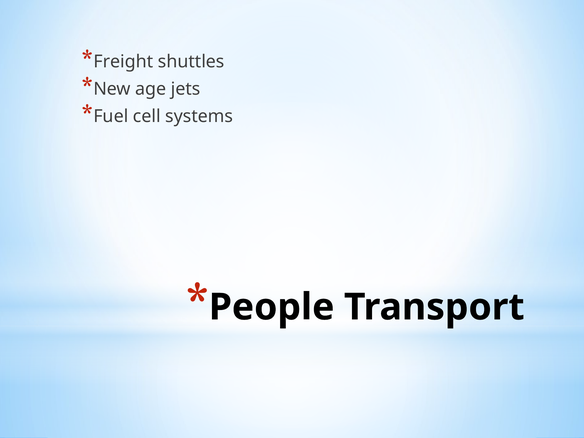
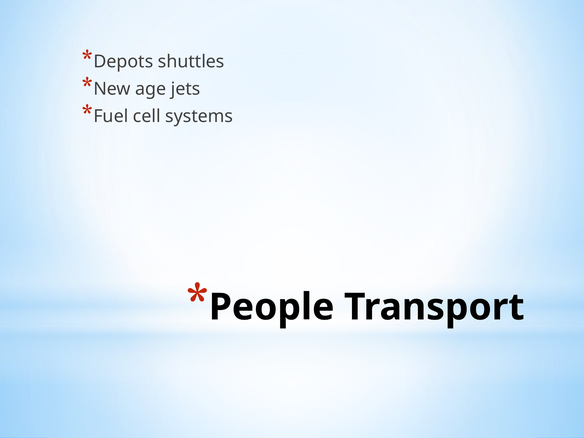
Freight: Freight -> Depots (123, 62)
